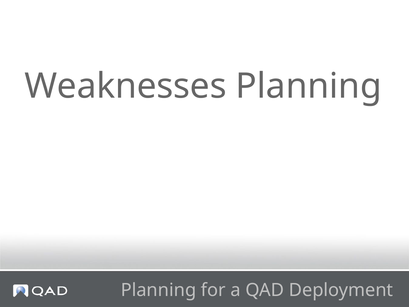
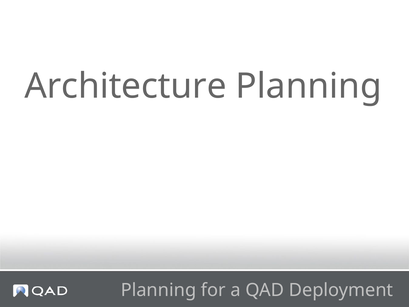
Weaknesses: Weaknesses -> Architecture (125, 86)
